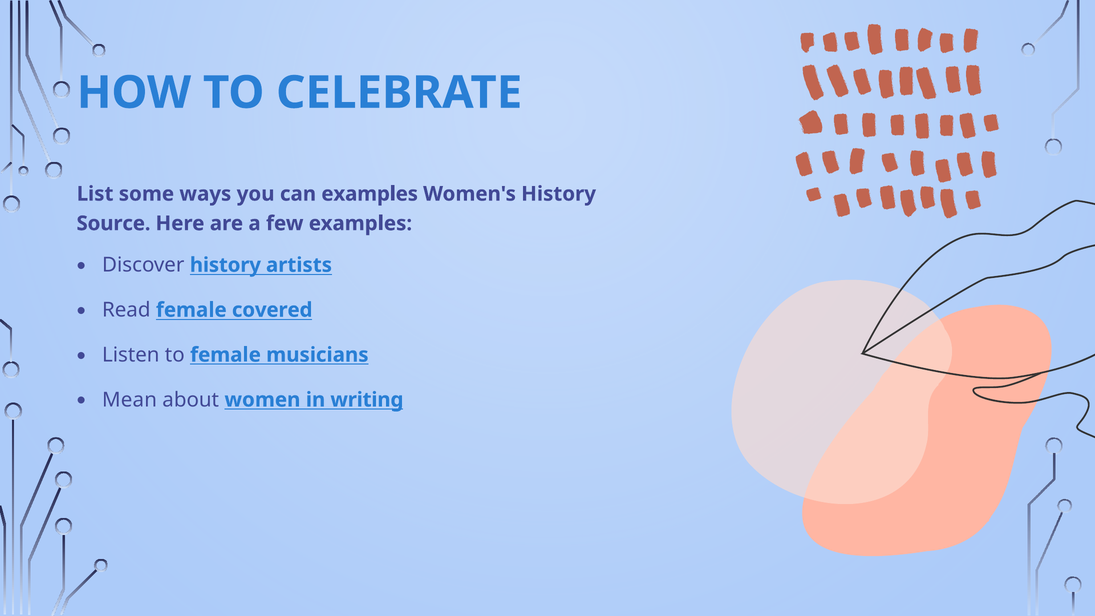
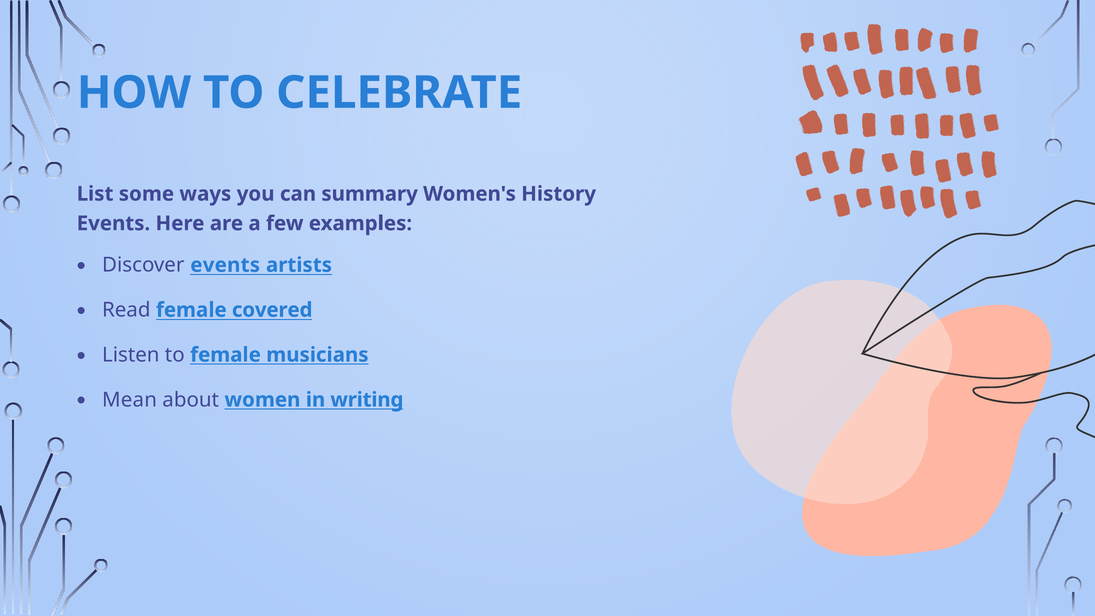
can examples: examples -> summary (370, 194)
Source: Source -> Events (113, 223)
Discover history: history -> events (225, 265)
